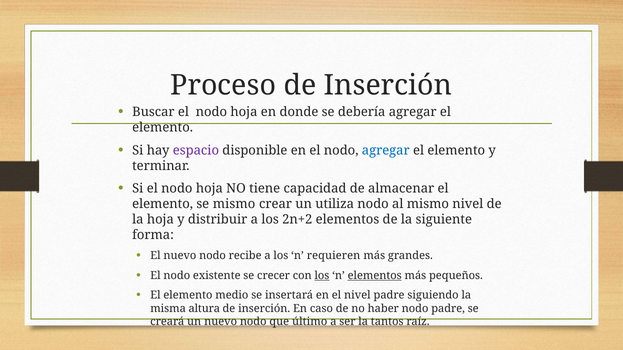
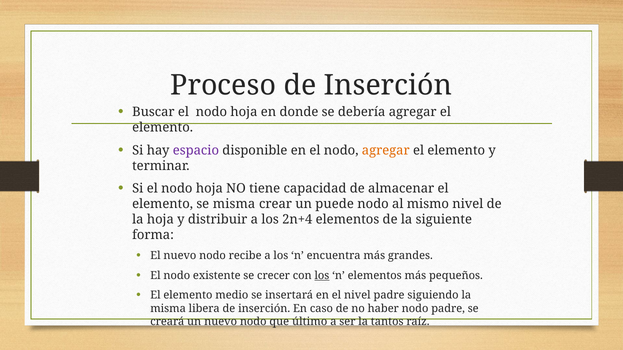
agregar colour: blue -> orange (386, 150)
se mismo: mismo -> misma (234, 204)
utiliza: utiliza -> puede (335, 204)
2n+2: 2n+2 -> 2n+4 (297, 220)
requieren: requieren -> encuentra (334, 256)
elementos underline: present -> none (375, 276)
altura: altura -> libera (204, 309)
